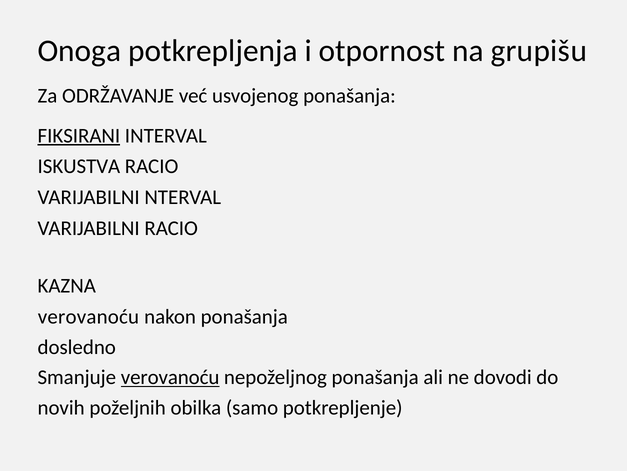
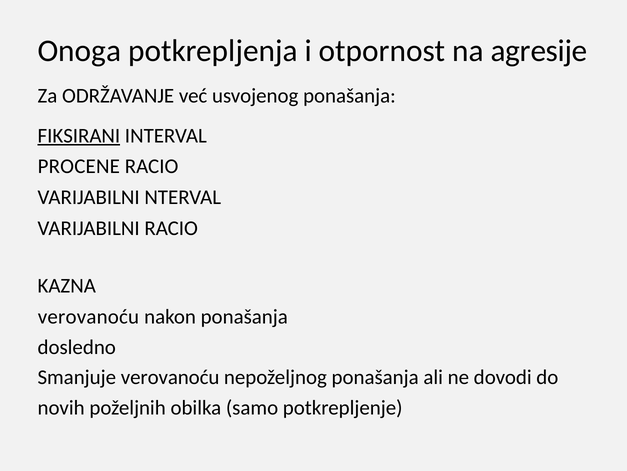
grupišu: grupišu -> agresije (539, 51)
ISKUSTVA: ISKUSTVA -> PROCENE (79, 166)
verovanoću underline: present -> none (170, 377)
